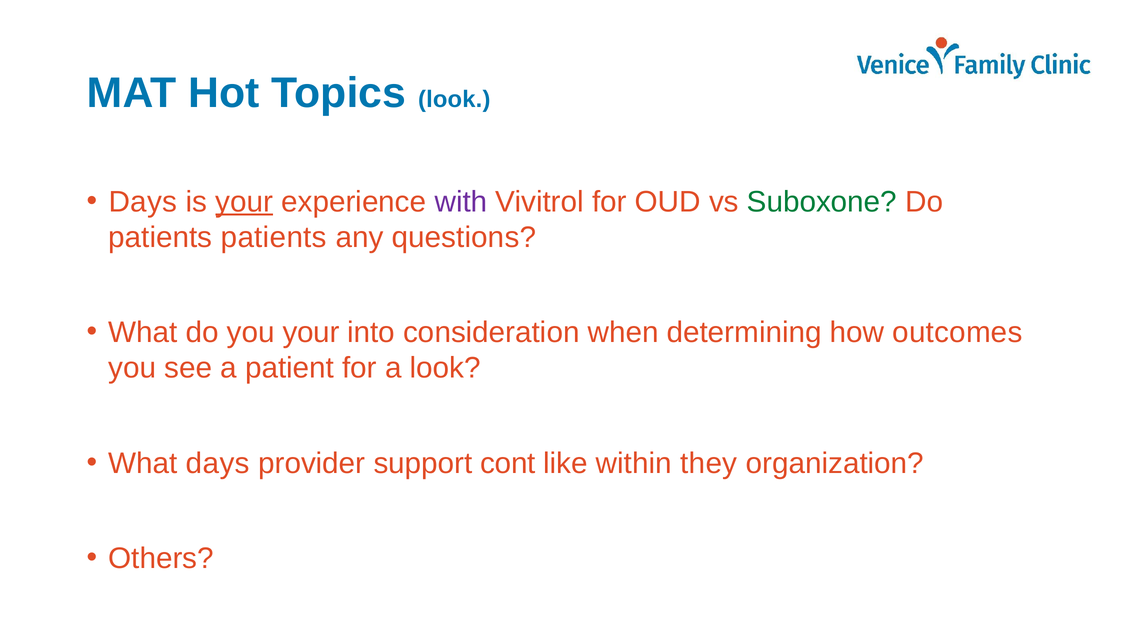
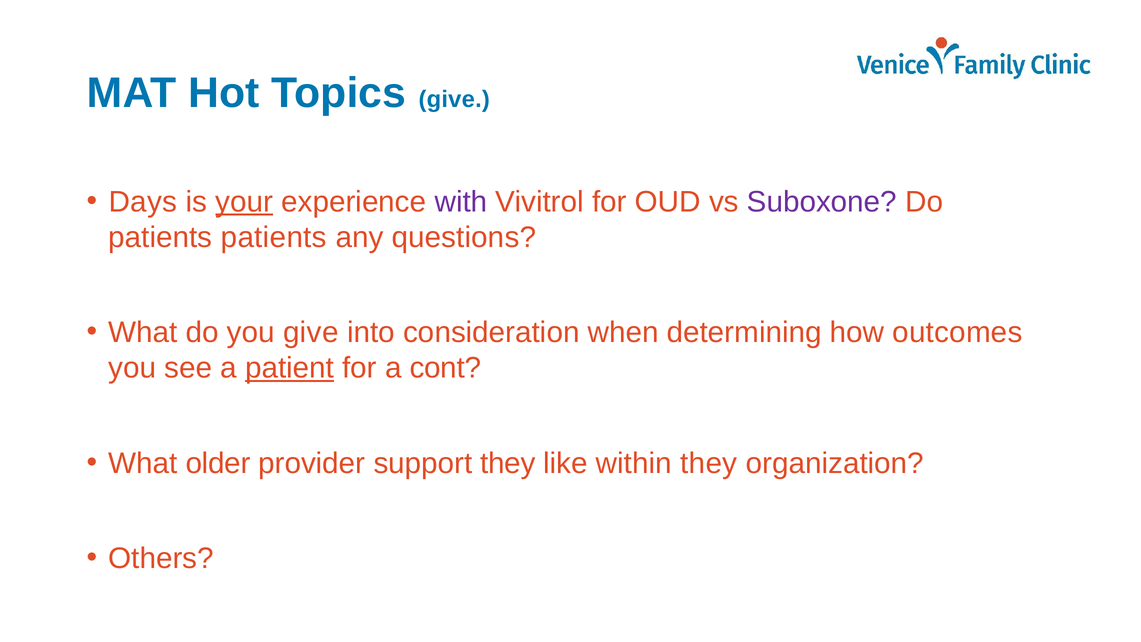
Topics look: look -> give (454, 99)
Suboxone colour: green -> purple (822, 202)
you your: your -> give (311, 332)
patient underline: none -> present (290, 368)
a look: look -> cont (445, 368)
What days: days -> older (218, 463)
support cont: cont -> they (508, 463)
